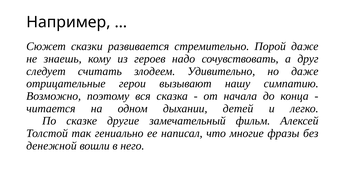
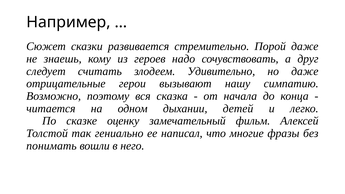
другие: другие -> оценку (123, 121)
денежной: денежной -> понимать (51, 146)
